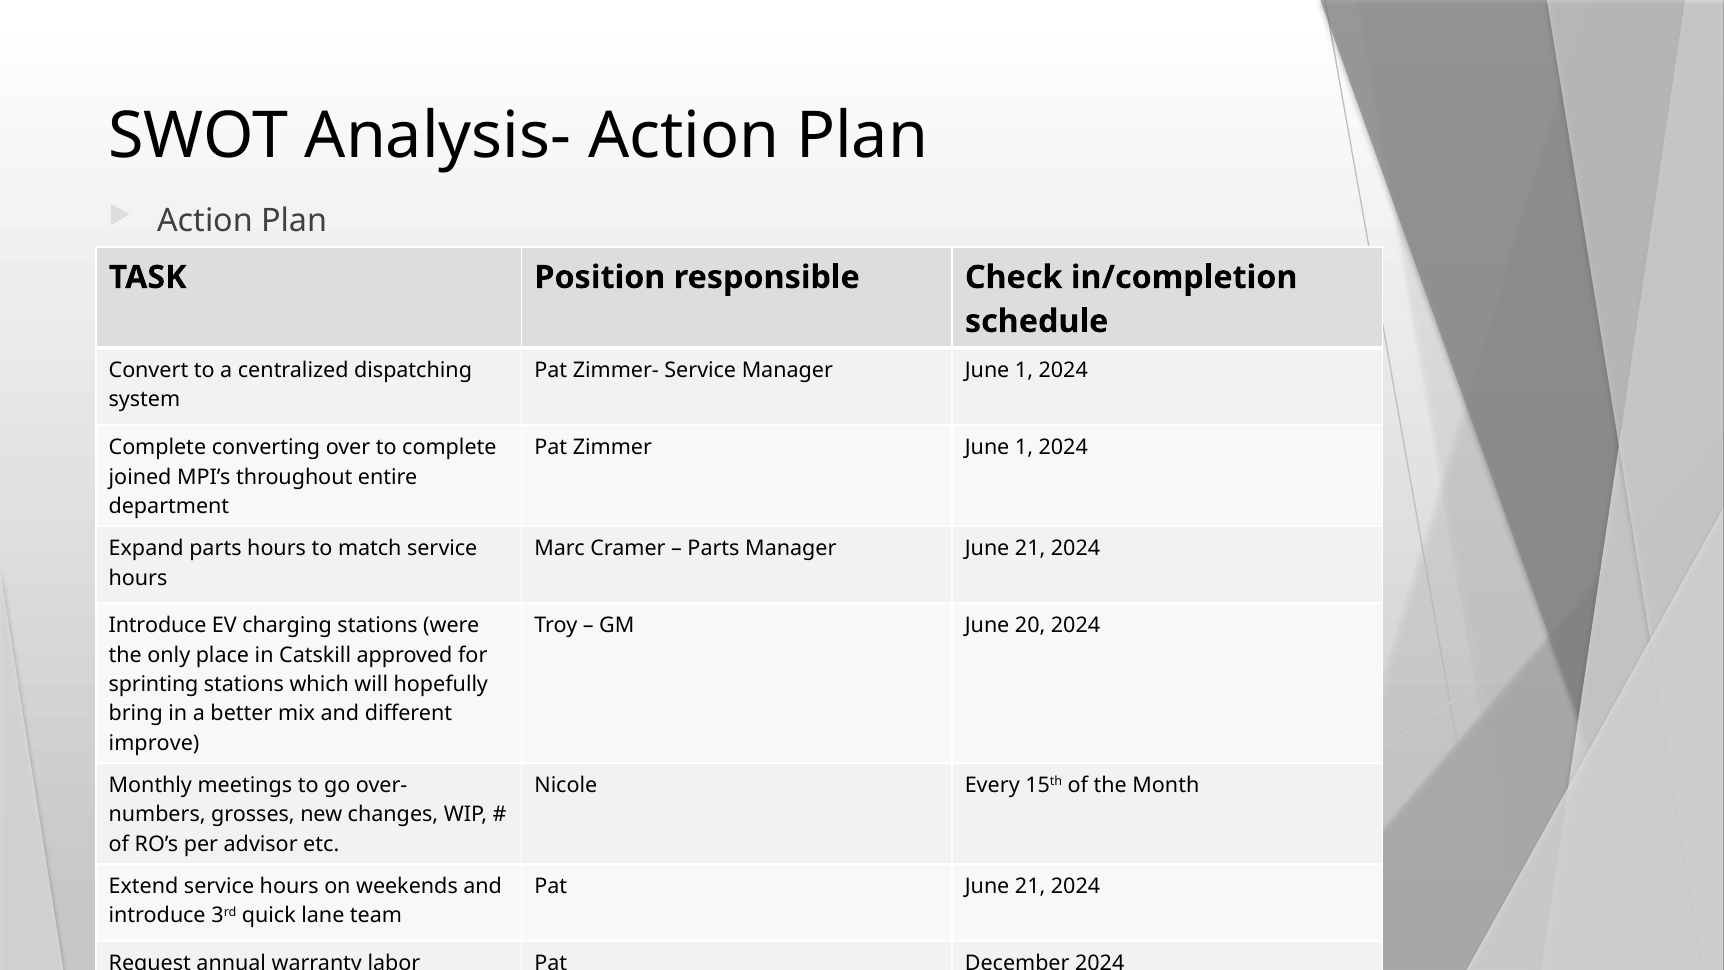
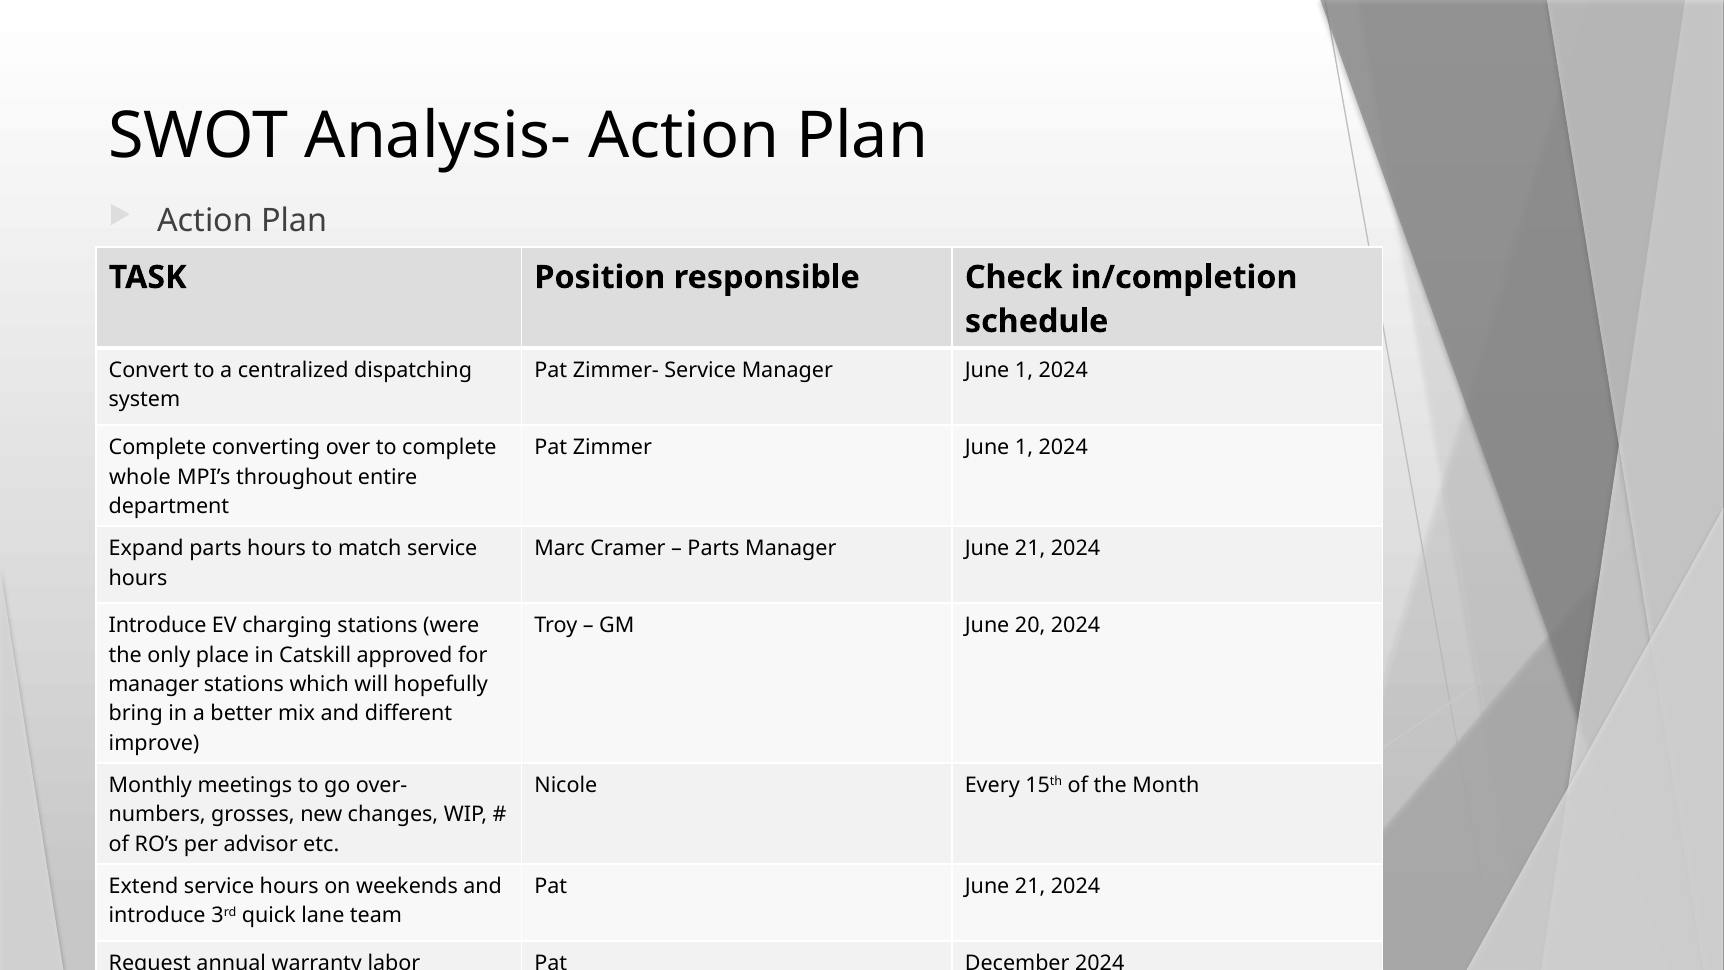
joined: joined -> whole (140, 477)
sprinting: sprinting -> manager (154, 684)
